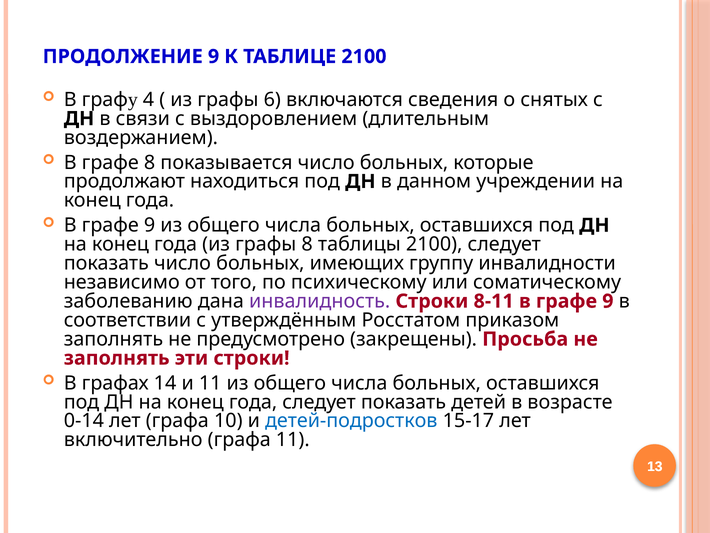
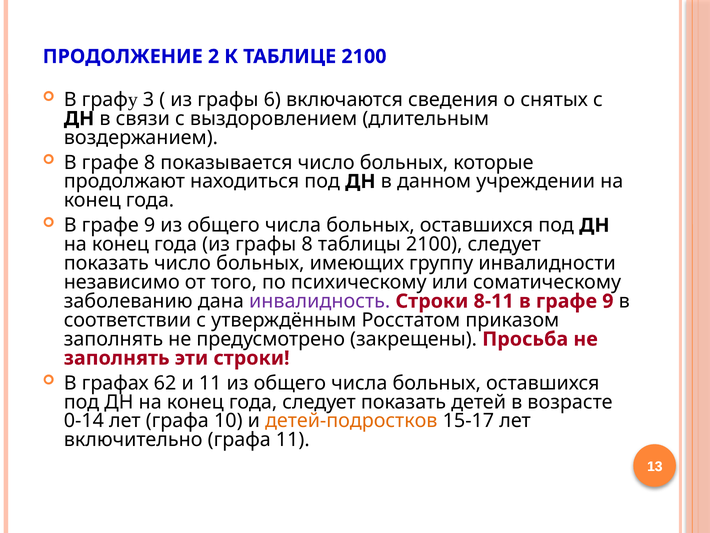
ПРОДОЛЖЕНИЕ 9: 9 -> 2 (214, 56)
4: 4 -> 3 (148, 100)
14: 14 -> 62 (165, 383)
детей-подростков colour: blue -> orange (351, 421)
